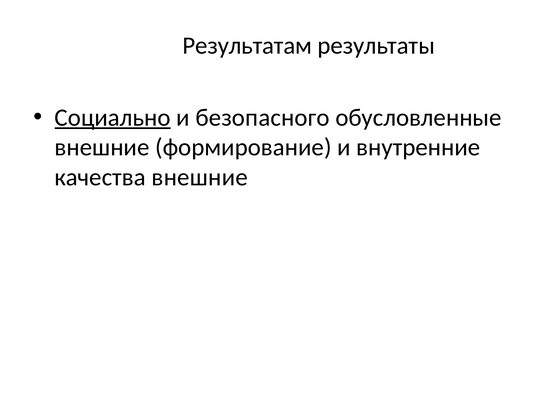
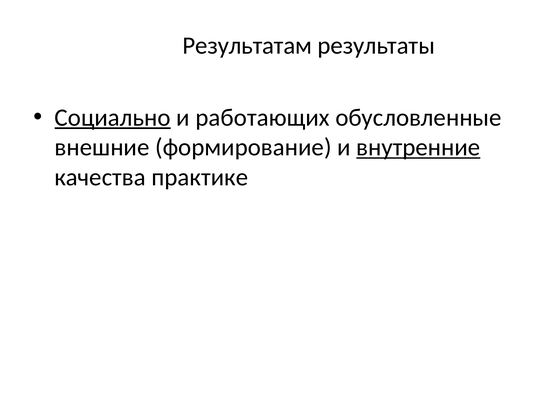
безопасного: безопасного -> работающих (263, 117)
внутренние underline: none -> present (418, 147)
качества внешние: внешние -> практике (200, 177)
